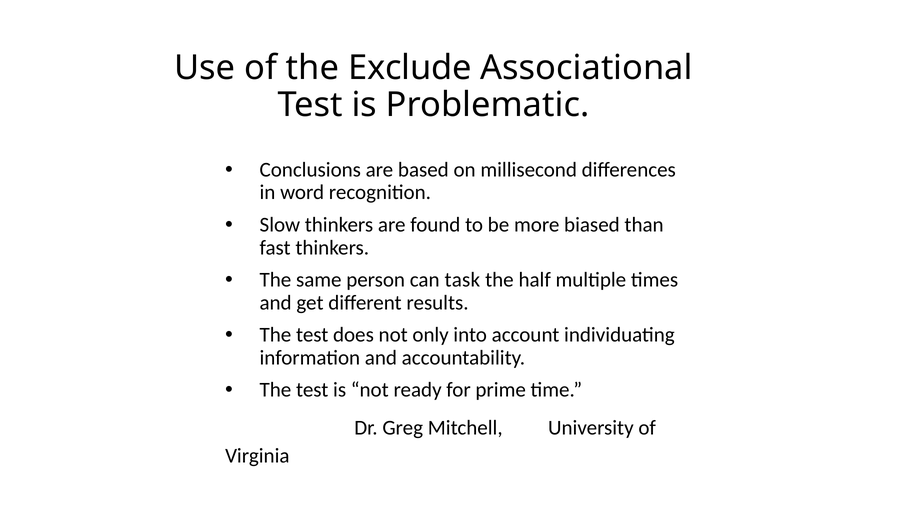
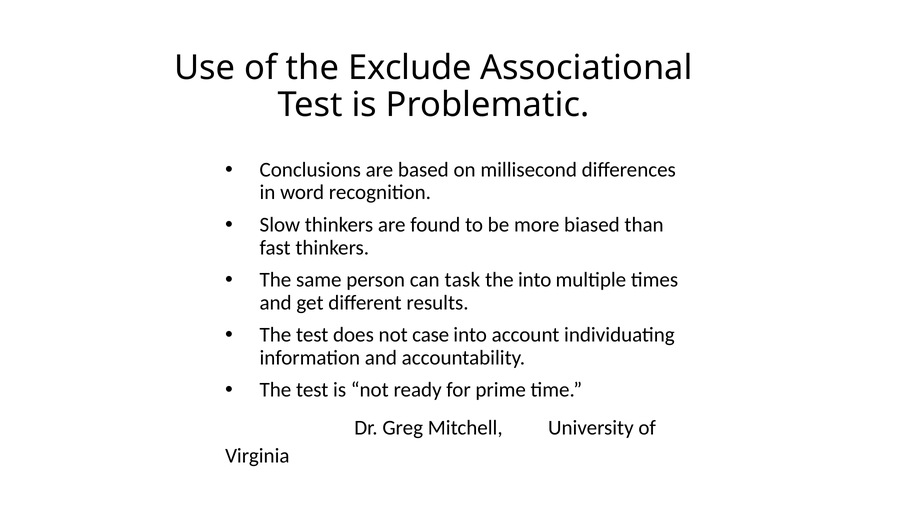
the half: half -> into (535, 280)
only: only -> case (431, 335)
